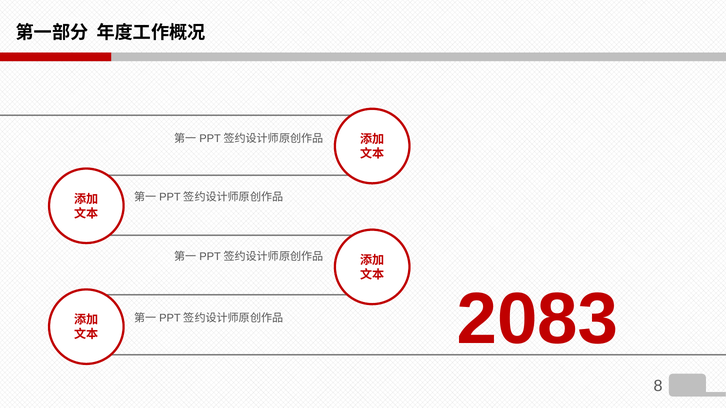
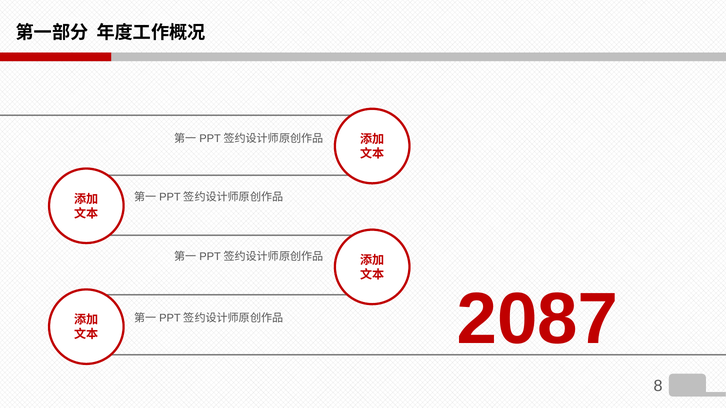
2083: 2083 -> 2087 (537, 319)
